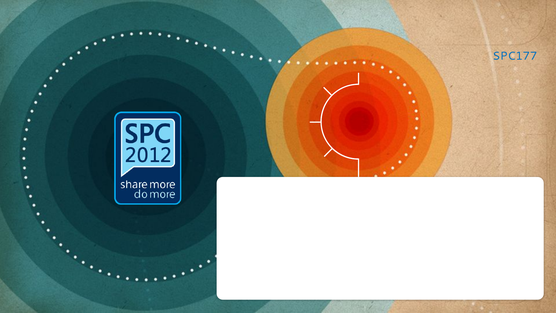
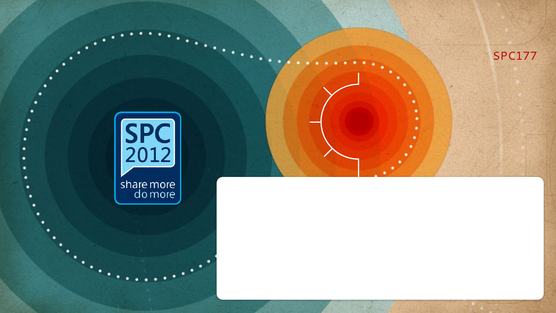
SPC177 colour: blue -> red (515, 56)
